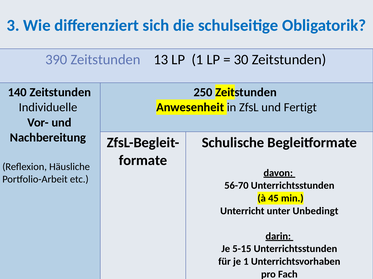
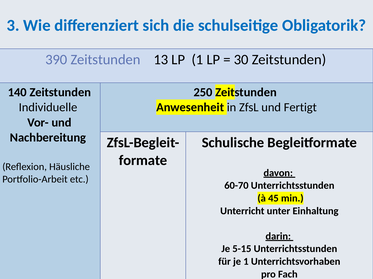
56-70: 56-70 -> 60-70 (236, 186)
Unbedingt: Unbedingt -> Einhaltung (316, 211)
